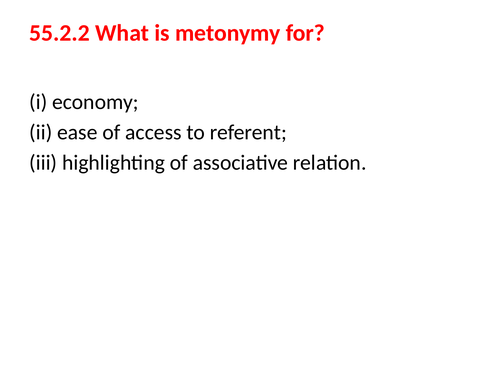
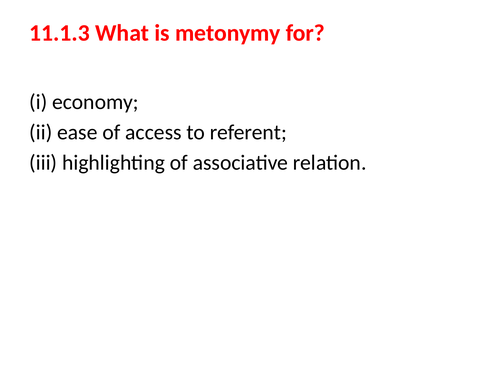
55.2.2: 55.2.2 -> 11.1.3 (60, 33)
